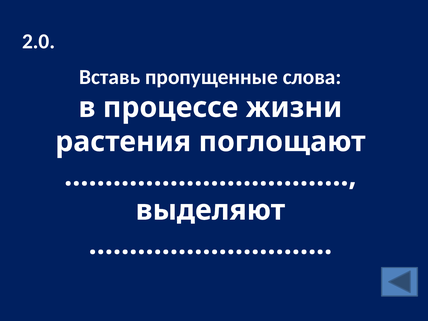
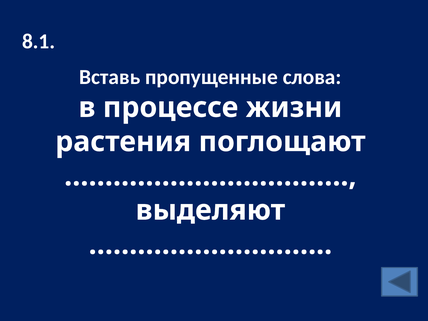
2.0: 2.0 -> 8.1 (39, 41)
